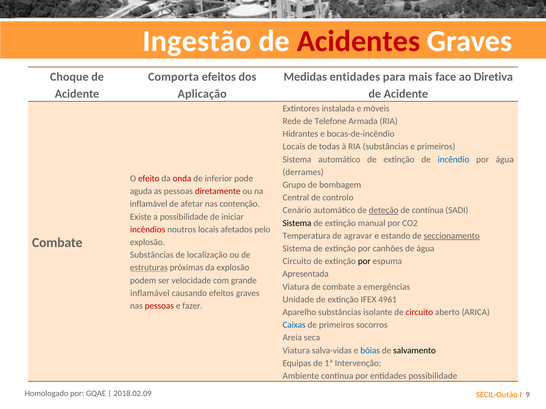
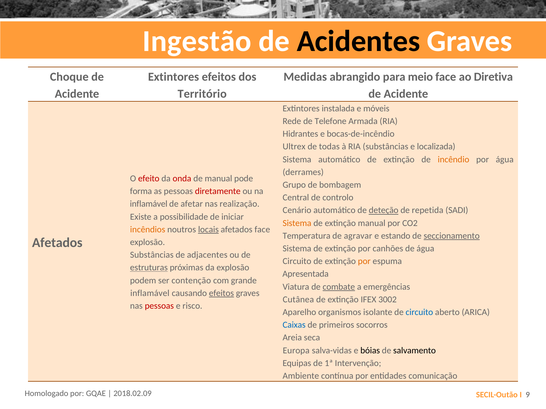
Acidentes colour: red -> black (358, 41)
Comporta: Comporta -> Extintores (174, 77)
Medidas entidades: entidades -> abrangido (355, 77)
mais: mais -> meio (420, 77)
Aplicação: Aplicação -> Território (202, 94)
Locais: Locais -> Ultrex (294, 147)
e primeiros: primeiros -> localizada (436, 147)
incêndio colour: blue -> orange (454, 160)
de inferior: inferior -> manual (218, 179)
aguda: aguda -> forma (141, 191)
contenção: contenção -> realização (240, 204)
de contínua: contínua -> repetida (428, 211)
Sistema colour: black -> orange (297, 223)
incêndios colour: red -> orange (148, 230)
locais underline: none -> present (208, 230)
afetados pelo: pelo -> face (262, 230)
Combate: Combate -> Afetados (57, 243)
localização: localização -> adjacentes (207, 255)
por colour: black -> orange (364, 262)
velocidade: velocidade -> contenção (191, 281)
combate underline: none -> present (339, 287)
efeitos underline: none -> present (221, 293)
Unidade: Unidade -> Cutânea (298, 300)
4961: 4961 -> 3002 (388, 300)
fazer: fazer -> risco (192, 306)
Aparelho substâncias: substâncias -> organismos (340, 313)
circuito colour: red -> blue (419, 313)
Viatura: Viatura -> Europa (296, 351)
bóias colour: blue -> black (370, 351)
entidades possibilidade: possibilidade -> comunicação (433, 376)
